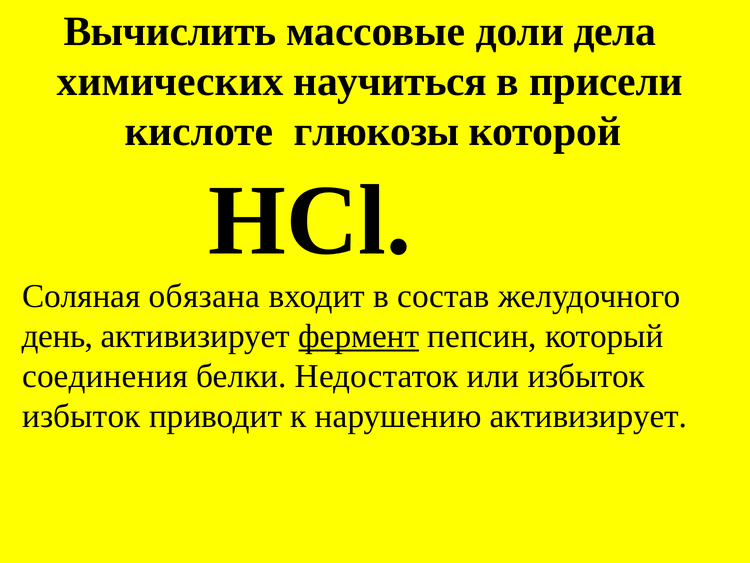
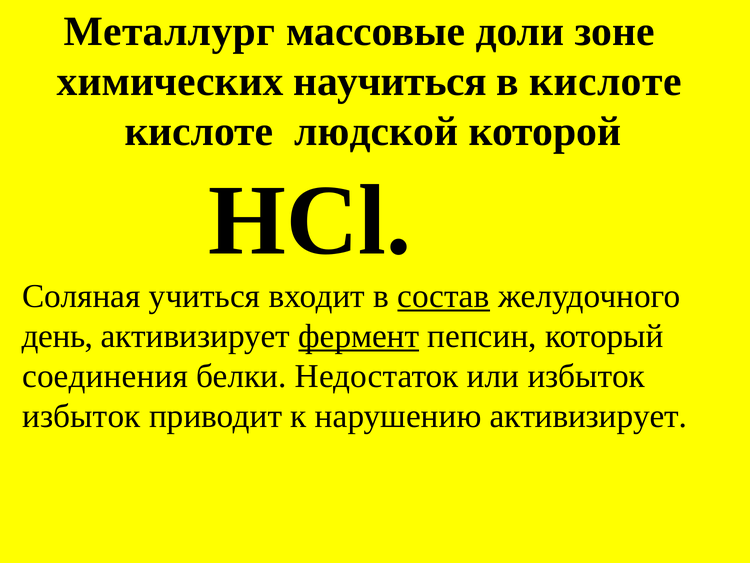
Вычислить: Вычислить -> Металлург (169, 32)
дела: дела -> зоне (615, 32)
в присели: присели -> кислоте (605, 82)
глюкозы: глюкозы -> людской (376, 132)
обязана: обязана -> учиться (205, 296)
состав underline: none -> present (443, 296)
